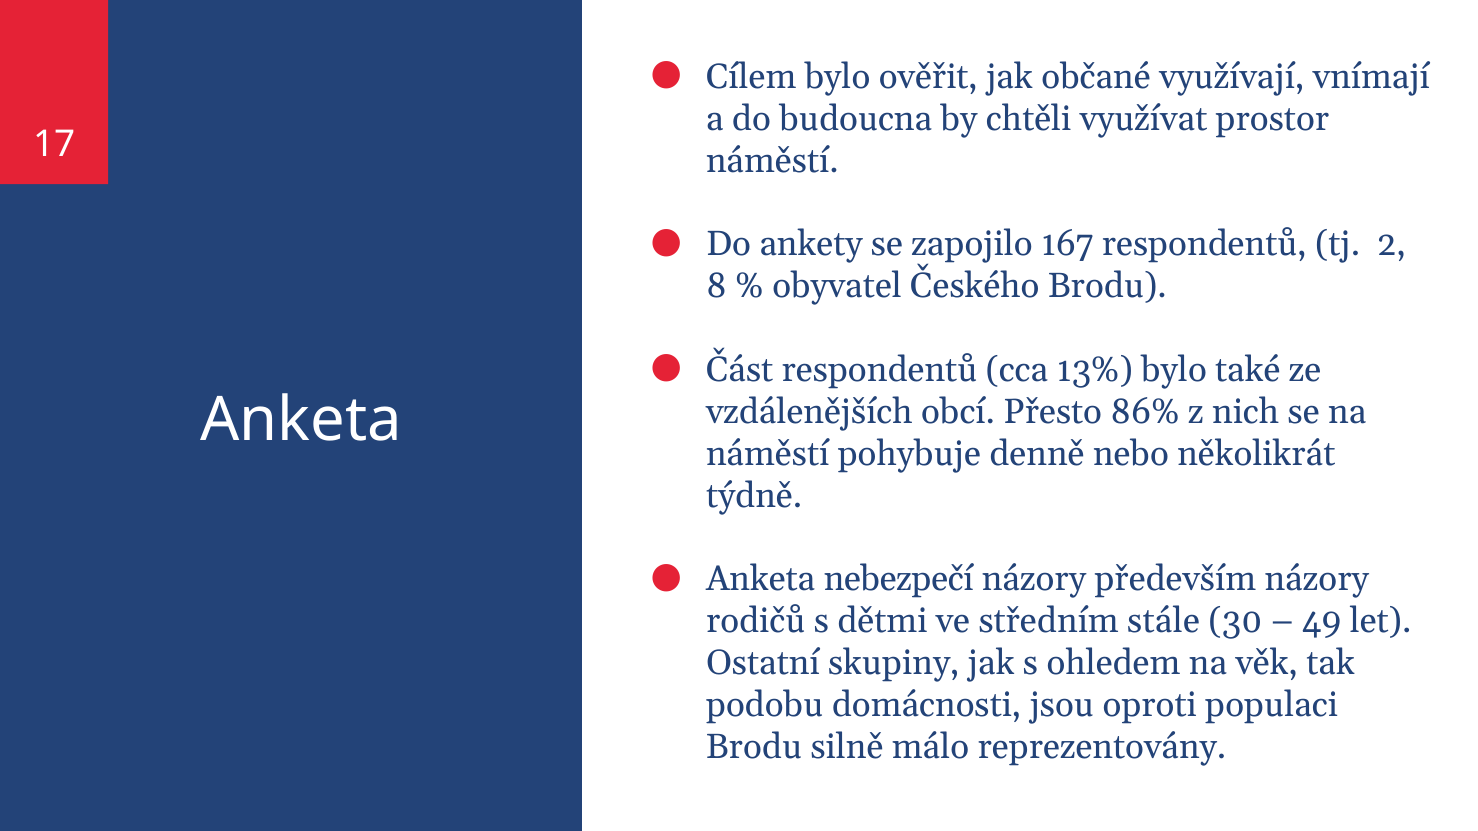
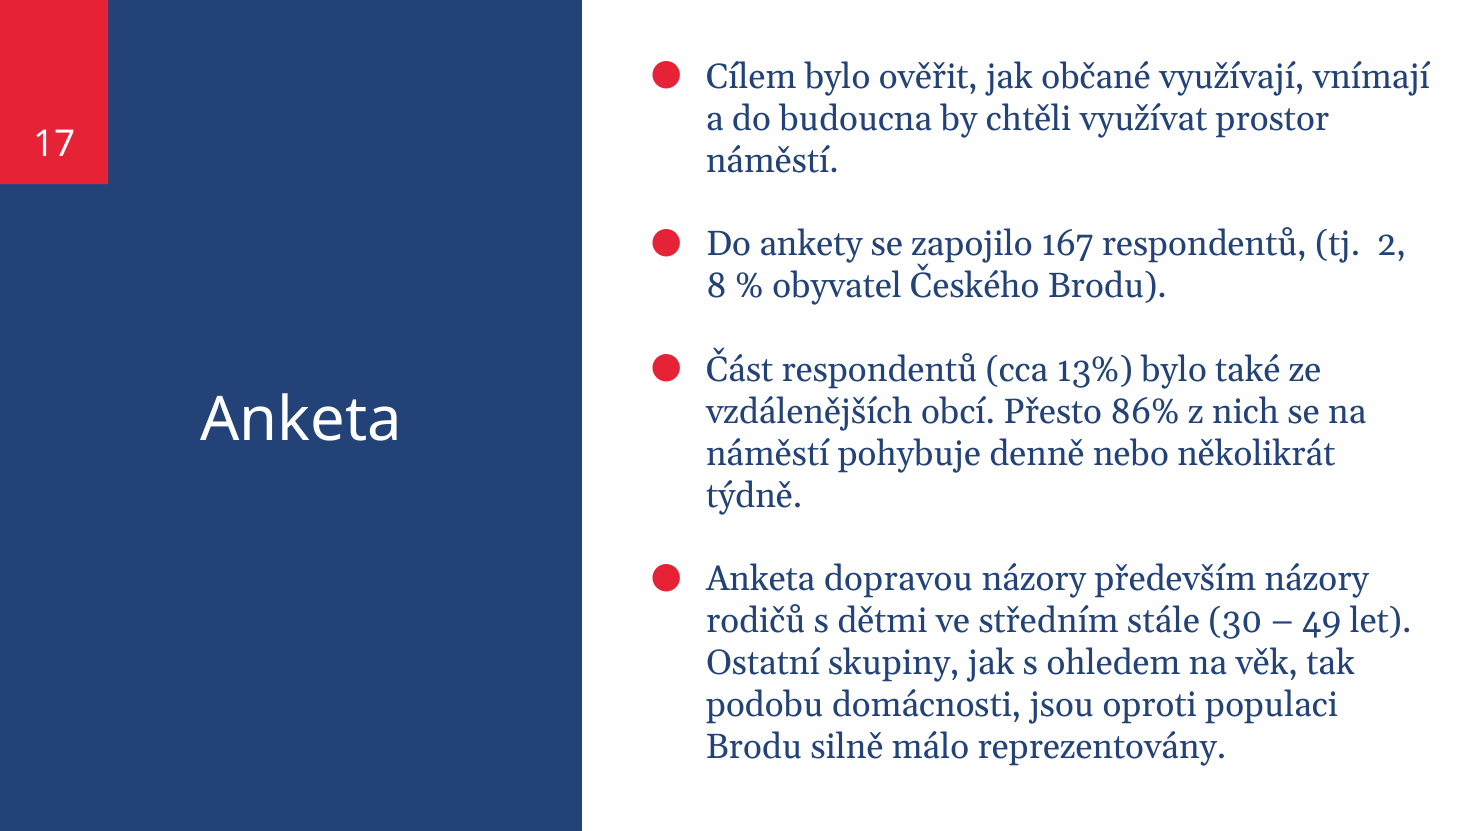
nebezpečí: nebezpečí -> dopravou (898, 580)
